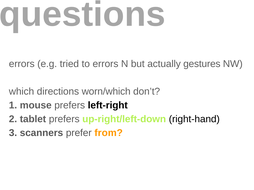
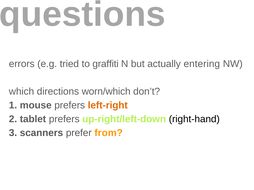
to errors: errors -> graffiti (106, 64)
gestures: gestures -> entering (202, 64)
left-right colour: black -> orange (108, 106)
